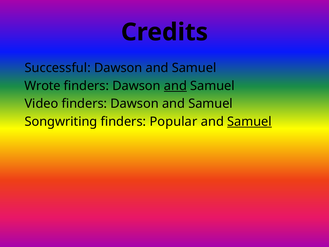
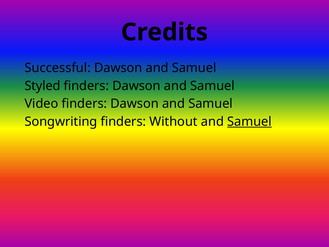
Wrote: Wrote -> Styled (43, 86)
and underline: present -> none (175, 86)
Popular: Popular -> Without (173, 122)
